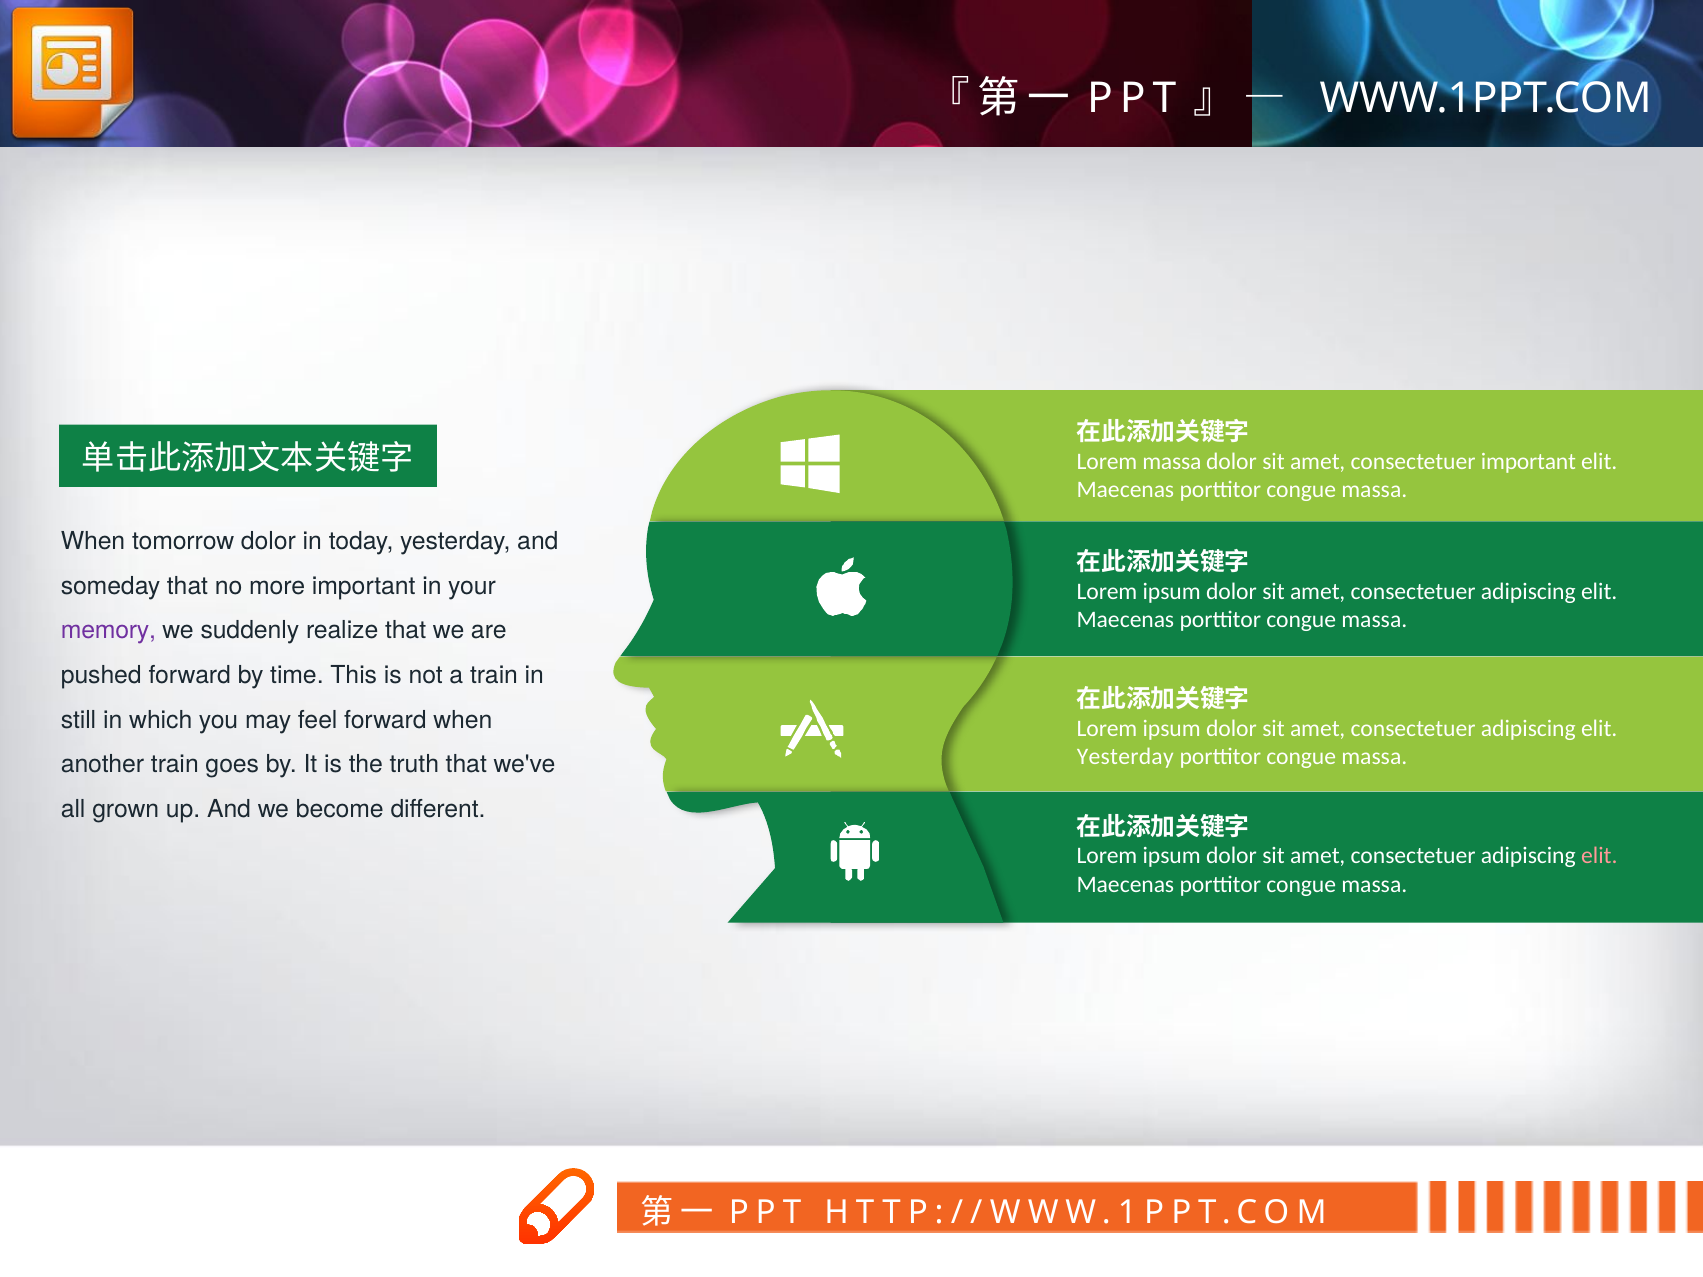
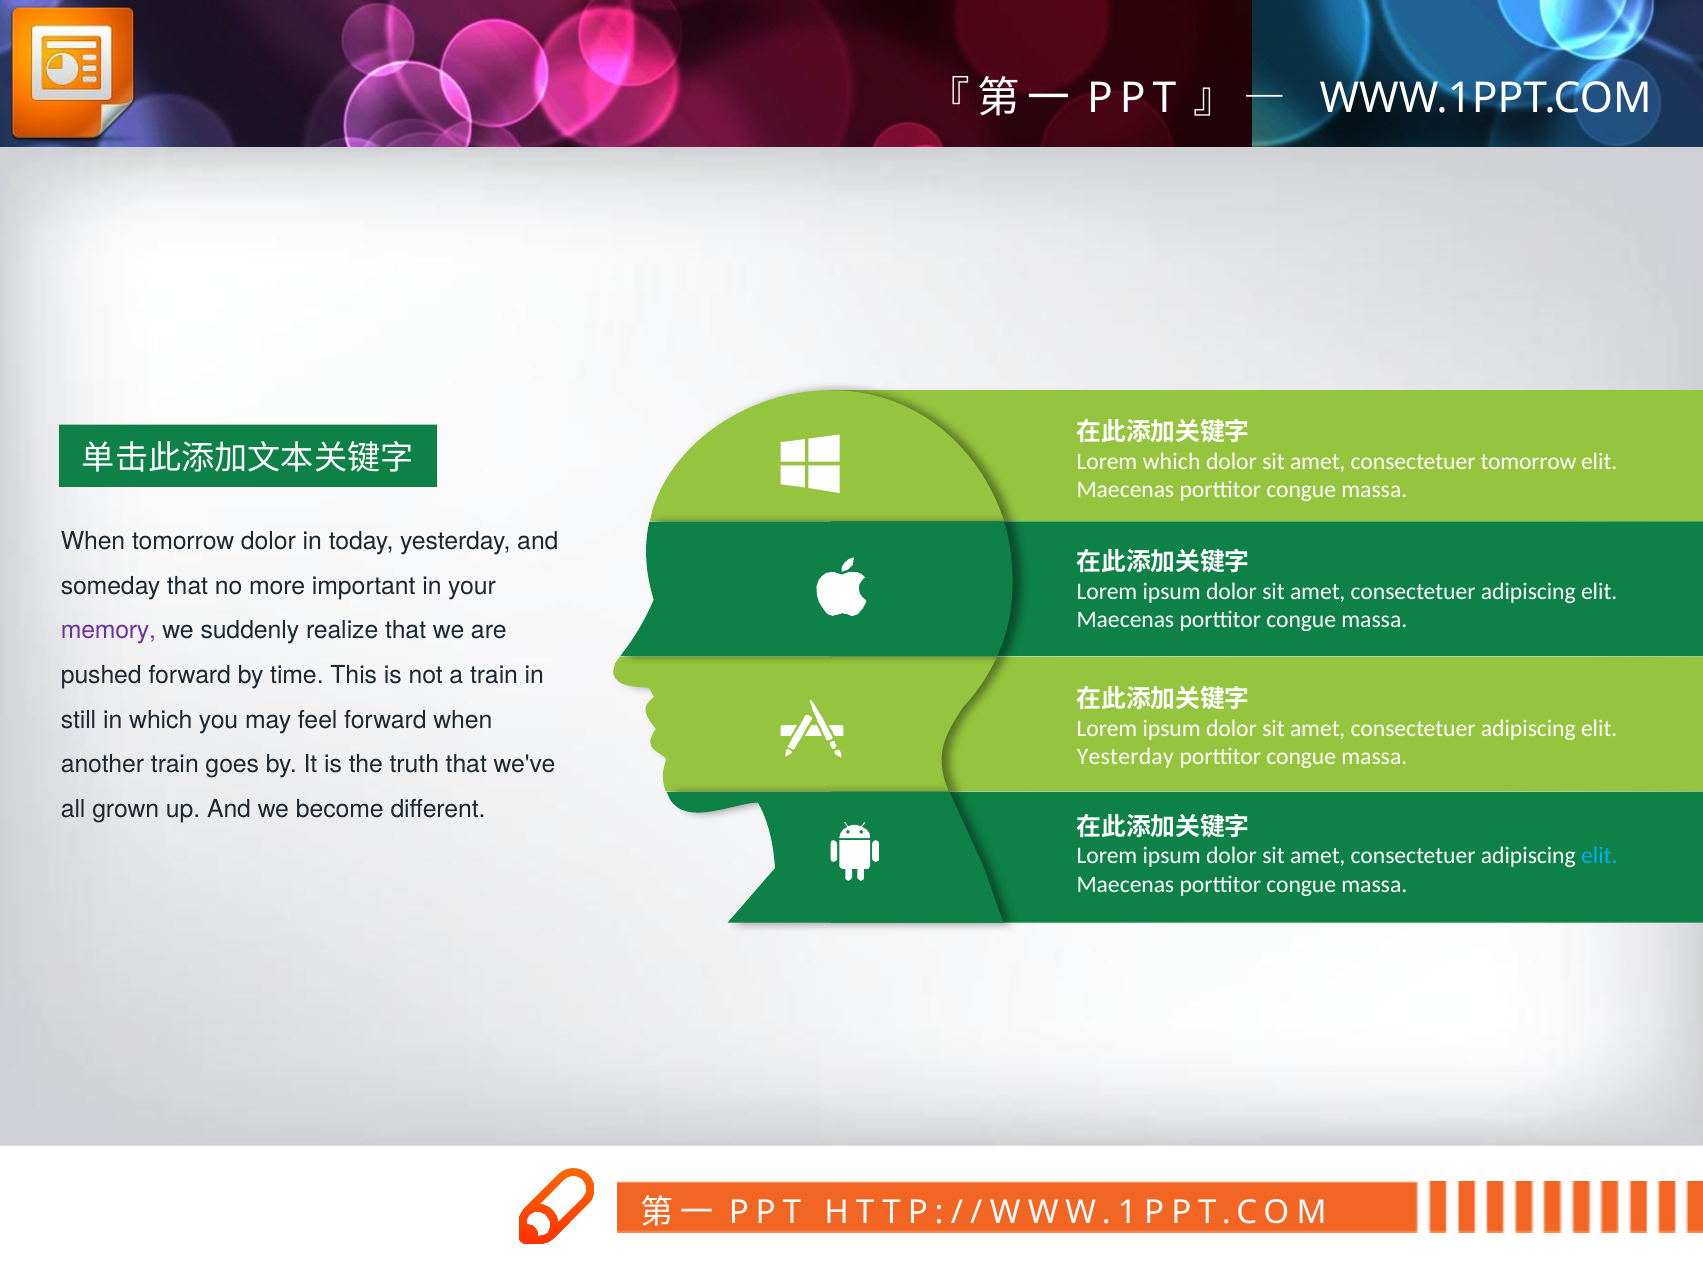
Lorem massa: massa -> which (1172, 461)
consectetuer important: important -> tomorrow (1529, 461)
elit colour: pink -> light blue (1599, 856)
